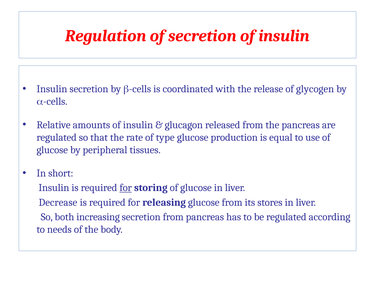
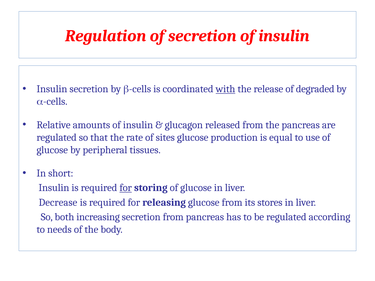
with underline: none -> present (225, 89)
glycogen: glycogen -> degraded (315, 89)
type: type -> sites (165, 137)
